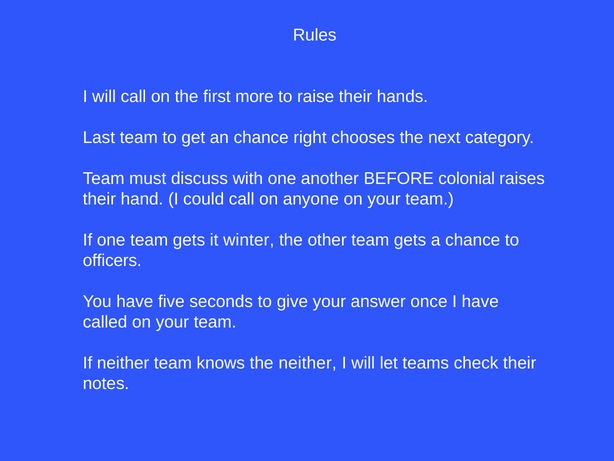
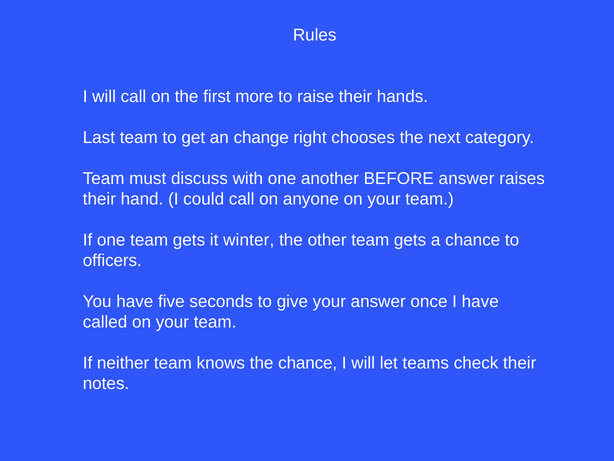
an chance: chance -> change (261, 137)
BEFORE colonial: colonial -> answer (467, 178)
the neither: neither -> chance (308, 363)
